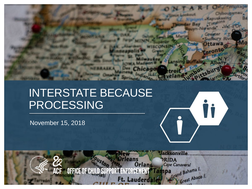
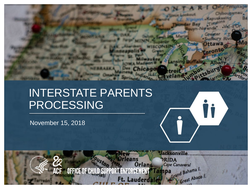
BECAUSE: BECAUSE -> PARENTS (126, 93)
